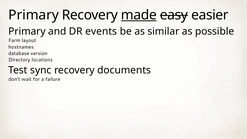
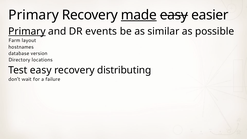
Primary underline: none -> present (27, 31)
Test sync: sync -> easy (41, 70)
documents: documents -> distributing (124, 70)
